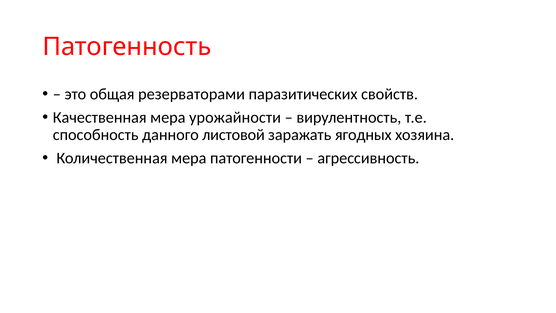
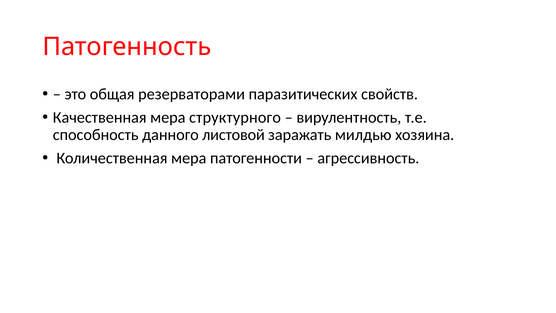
урожайности: урожайности -> структурного (235, 117)
ягодных: ягодных -> милдью (363, 135)
